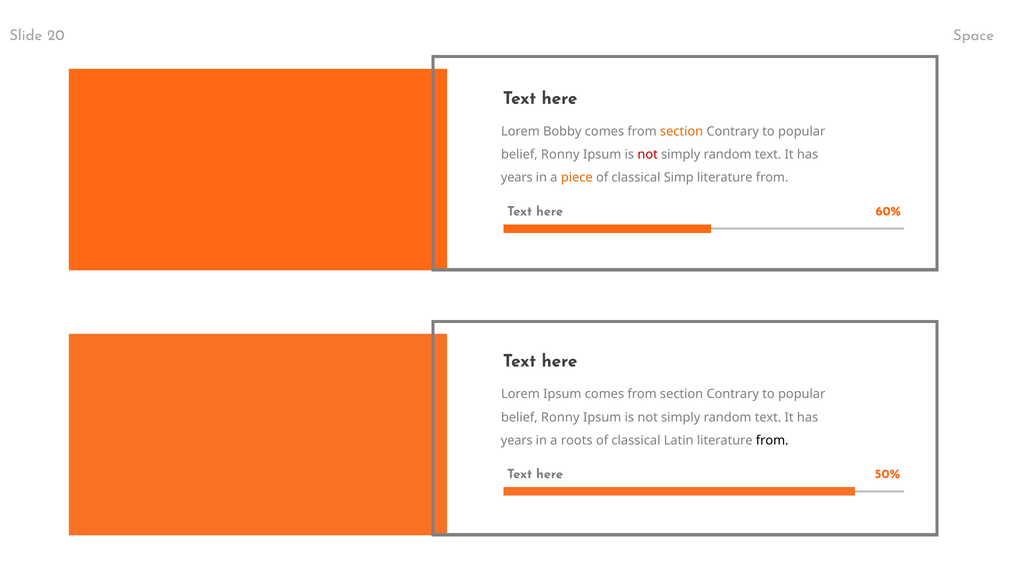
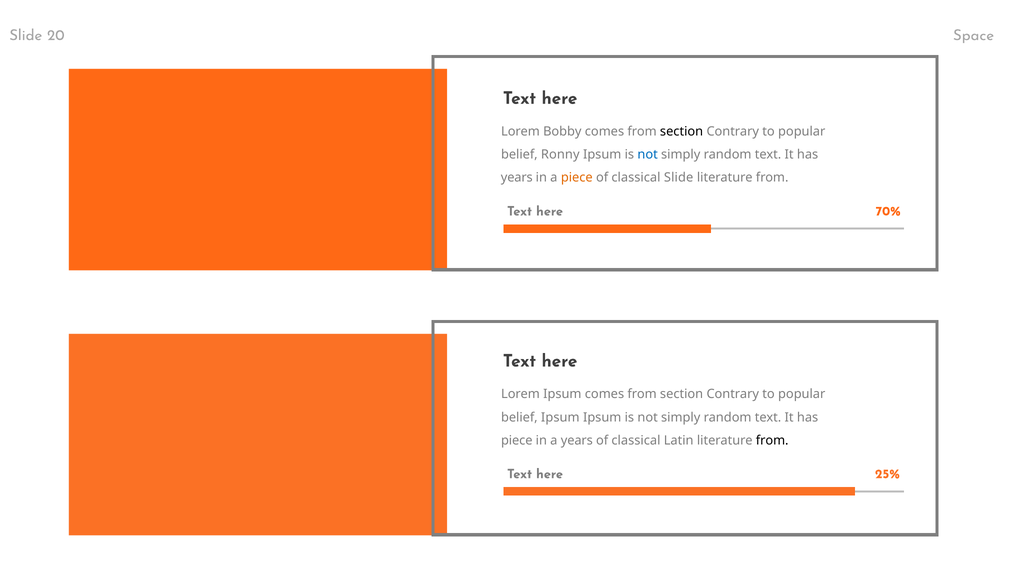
section colour: orange -> black (682, 132)
not colour: red -> blue (648, 155)
classical Simp: Simp -> Slide (679, 178)
60%: 60% -> 70% (888, 211)
Ronny: Ronny -> Ipsum (560, 418)
years: years -> piece (517, 441)
a roots: roots -> years (577, 441)
50%: 50% -> 25% (887, 474)
